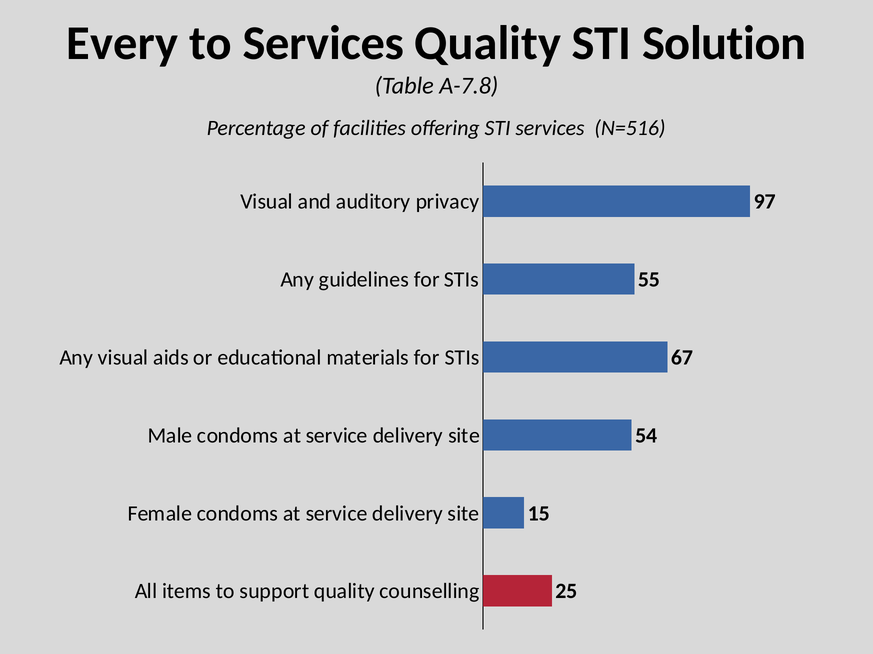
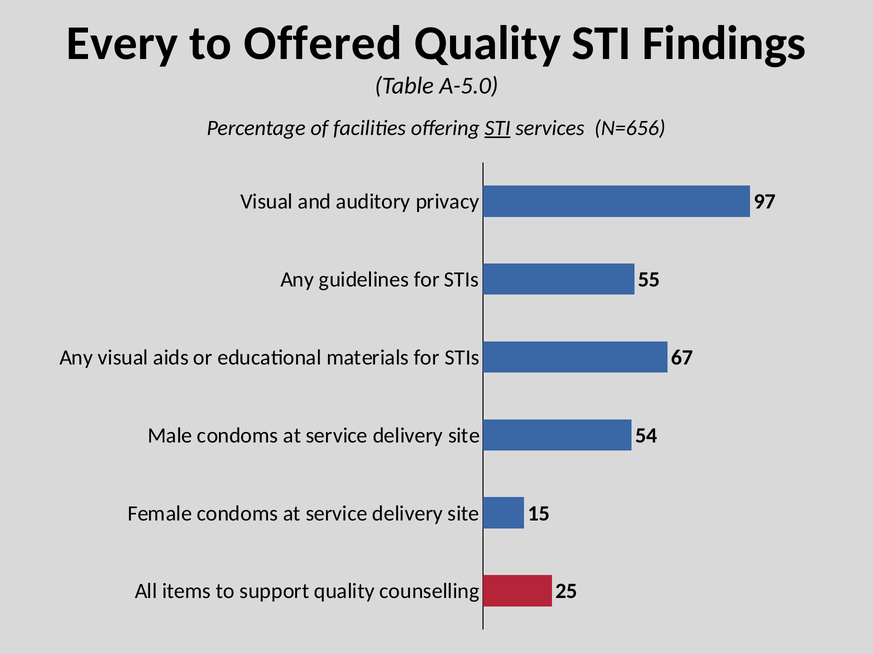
to Services: Services -> Offered (323, 43)
Solution: Solution -> Findings (724, 43)
A-7.8: A-7.8 -> A-5.0 (469, 86)
STI underline: none -> present (498, 128)
N=516: N=516 -> N=656 (630, 128)
